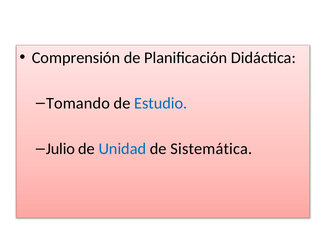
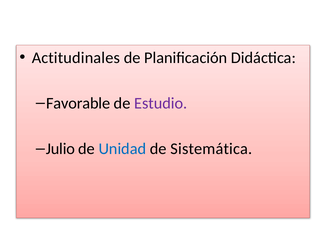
Comprensión: Comprensión -> Actitudinales (76, 58)
Tomando: Tomando -> Favorable (78, 103)
Estudio colour: blue -> purple (161, 103)
